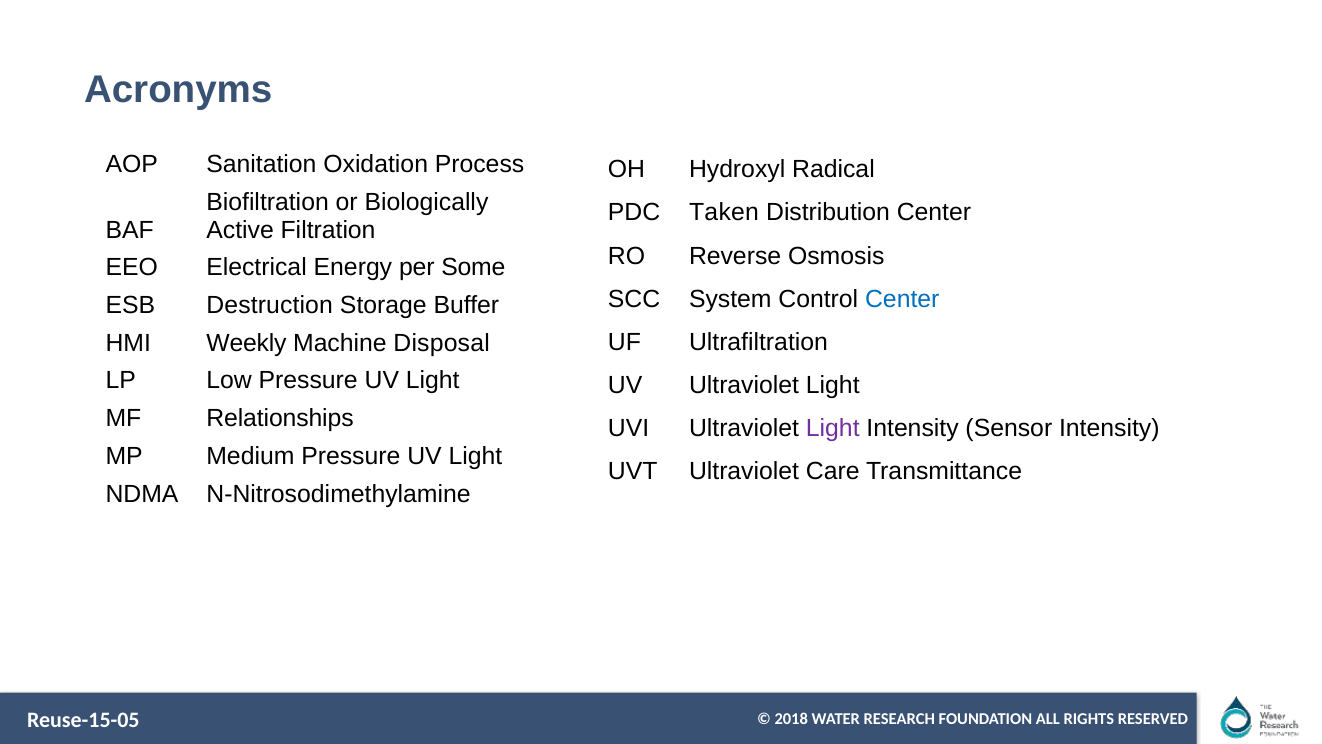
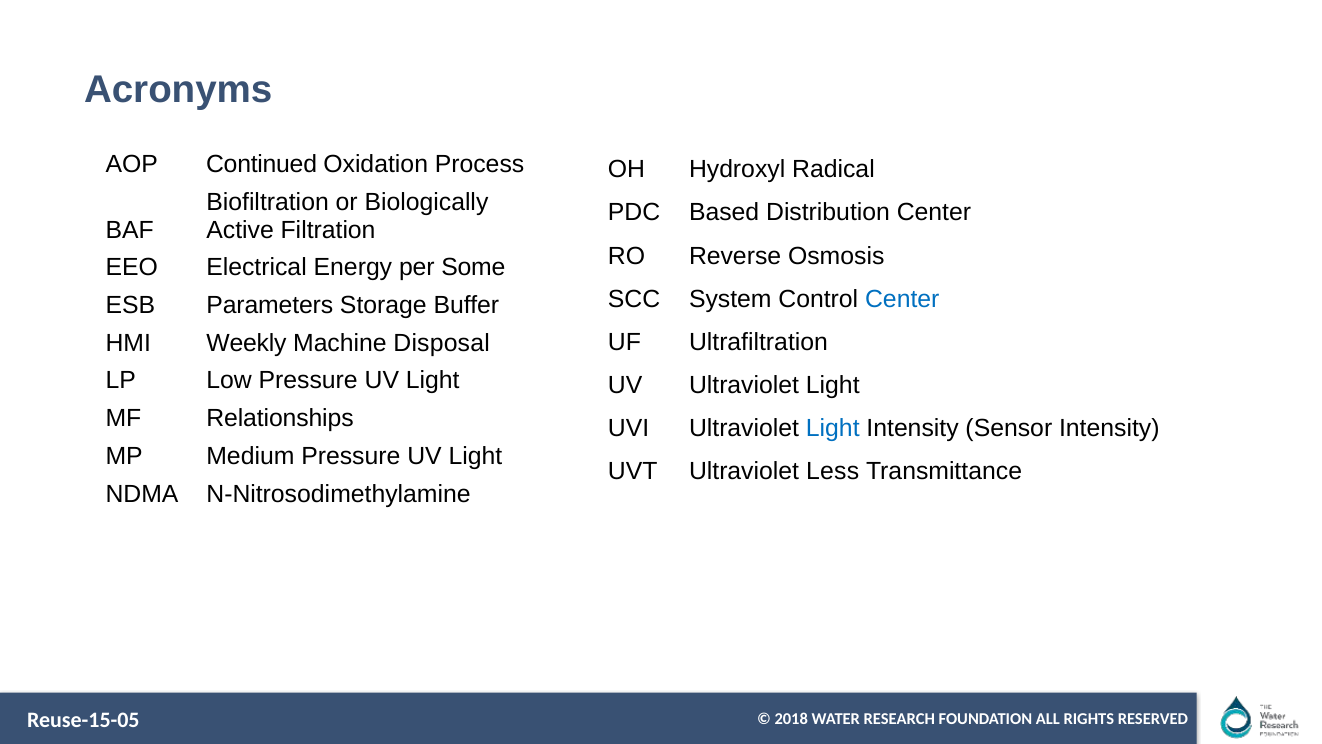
Sanitation: Sanitation -> Continued (262, 164)
Taken: Taken -> Based (724, 213)
Destruction: Destruction -> Parameters (270, 305)
Light colour: purple -> blue (833, 428)
Care: Care -> Less (833, 471)
